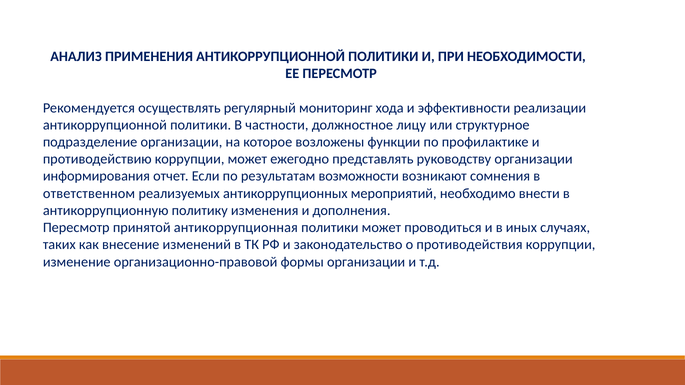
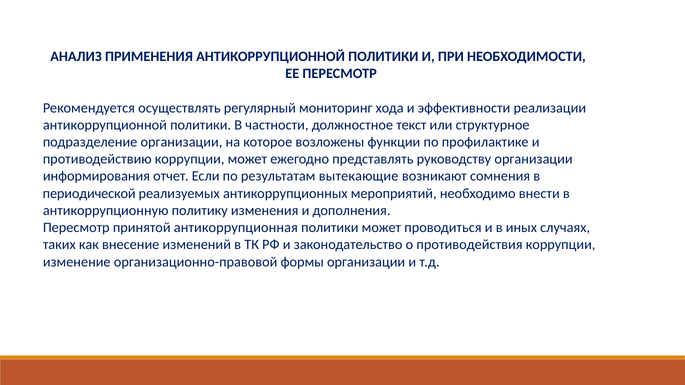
лицу: лицу -> текст (411, 125)
возможности: возможности -> вытекающие (359, 176)
ответственном: ответственном -> периодической (89, 194)
